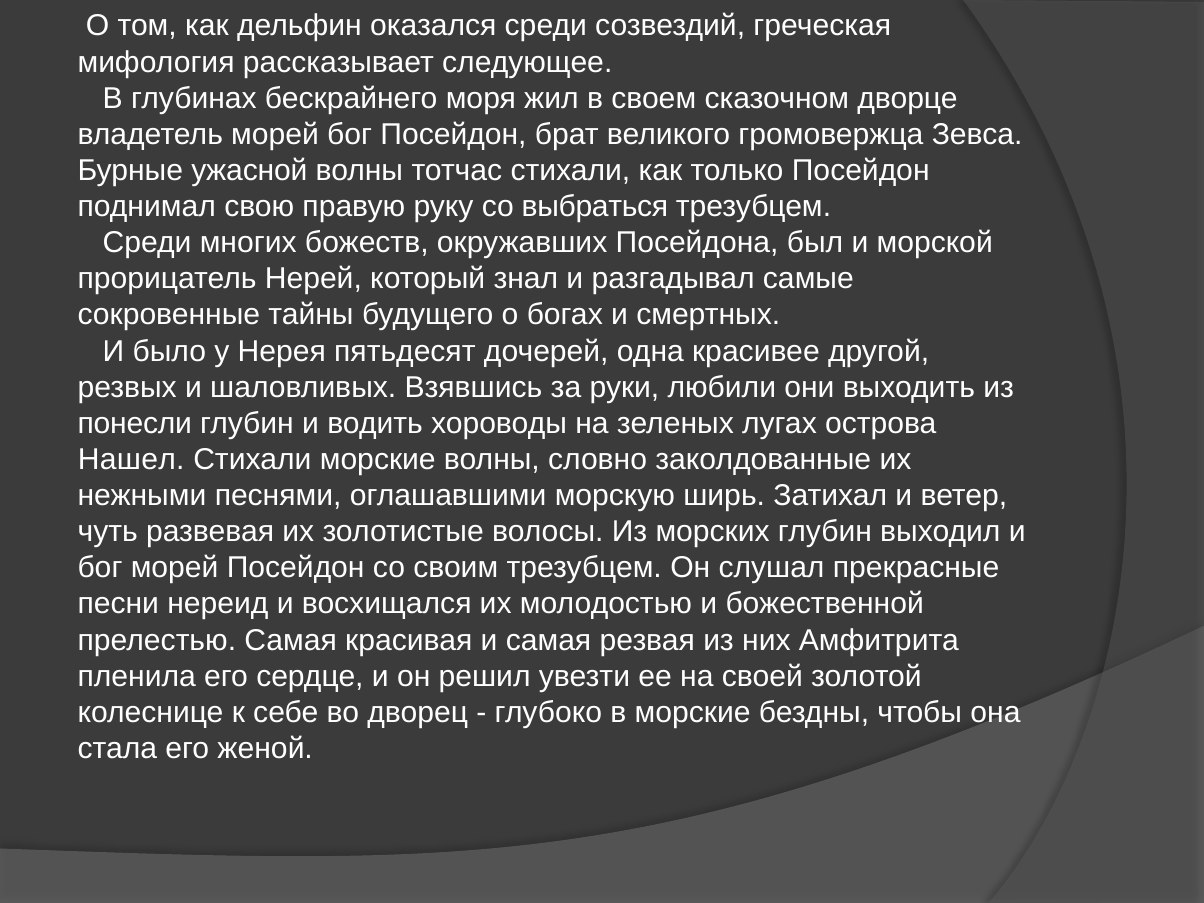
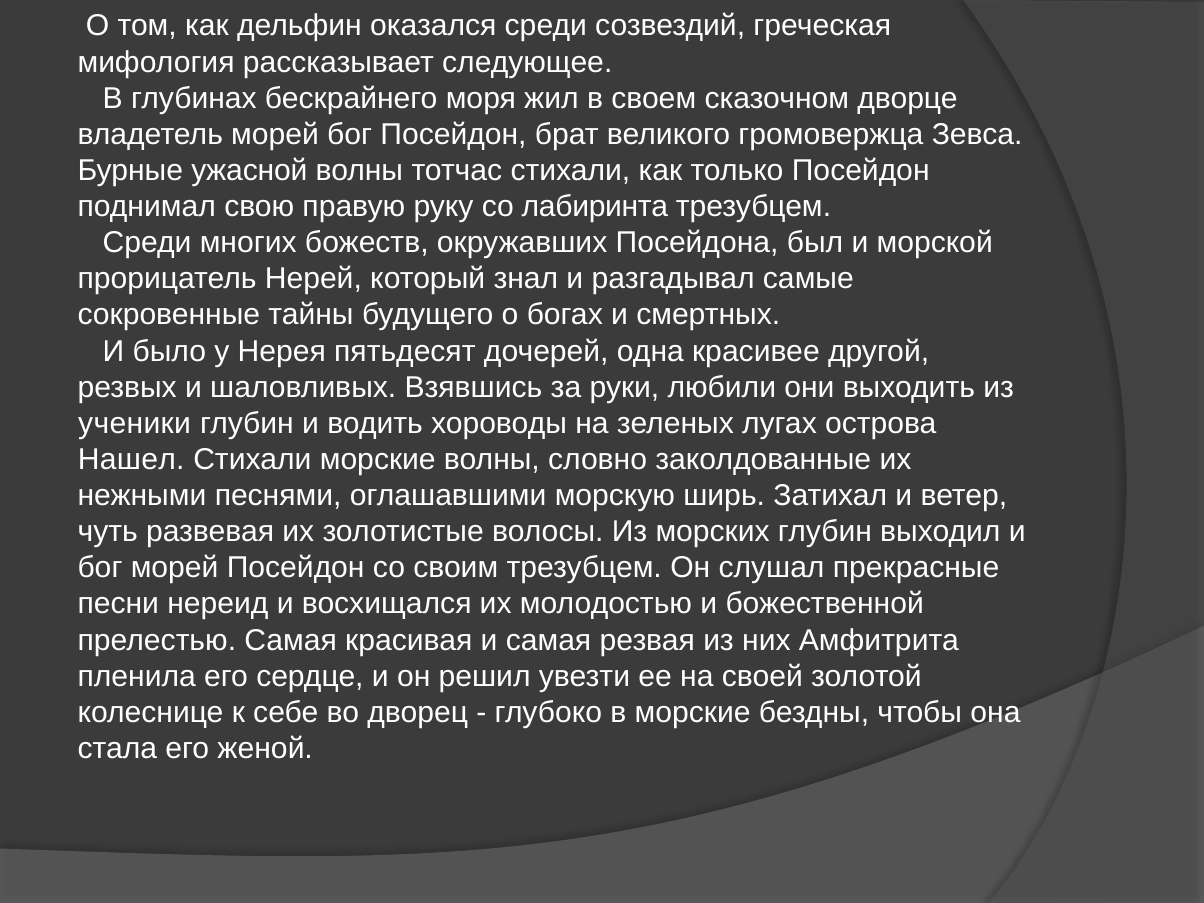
выбраться: выбраться -> лабиринта (595, 207)
понесли: понесли -> ученики (135, 423)
